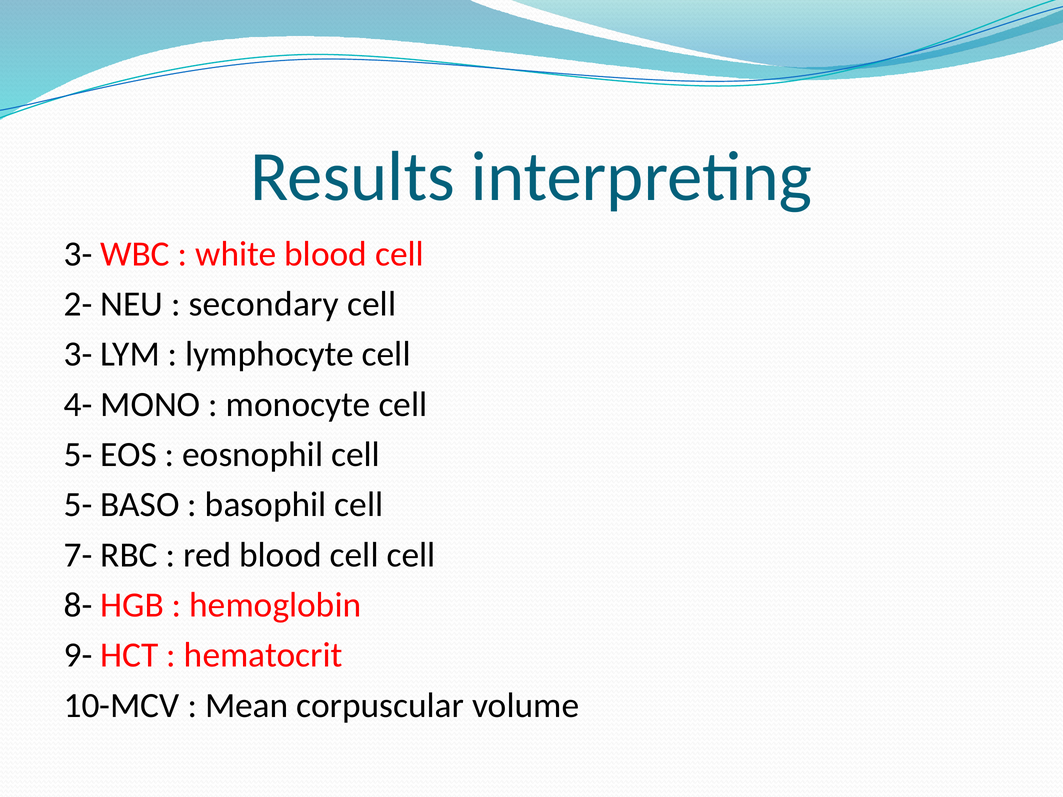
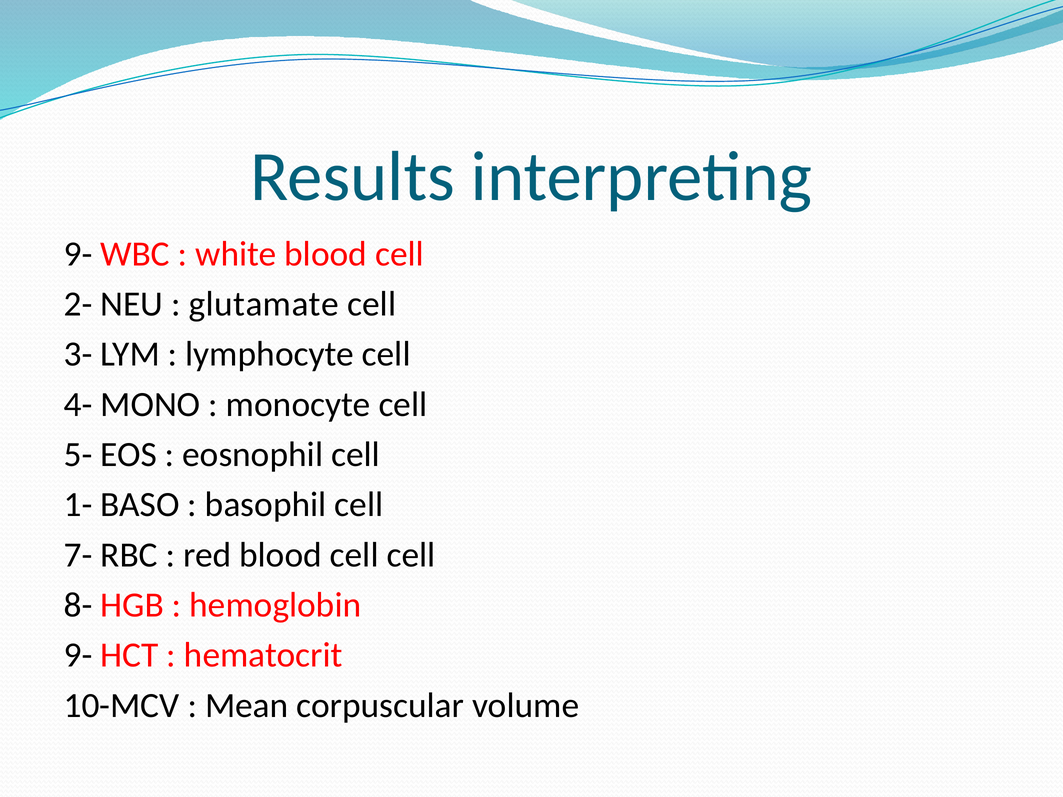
3-: 3- -> 9- (78, 254)
secondary: secondary -> glutamate (264, 304)
5-: 5- -> 1- (78, 505)
